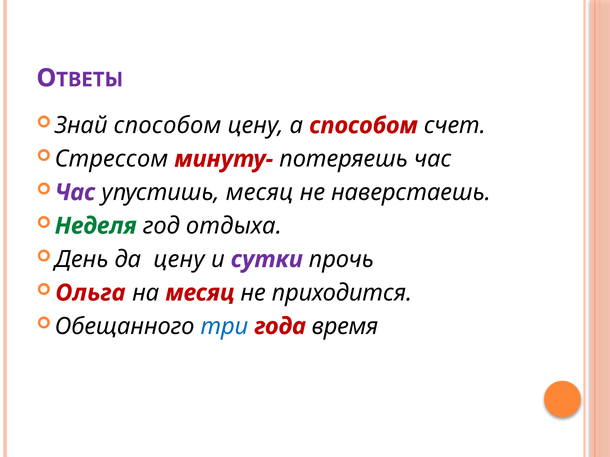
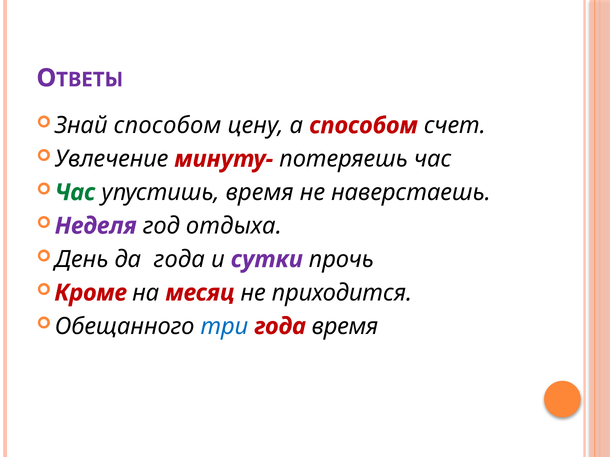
Стрессом: Стрессом -> Увлечение (112, 159)
Час colour: purple -> green (75, 193)
упустишь месяц: месяц -> время (260, 193)
Неделя colour: green -> purple (96, 226)
да цену: цену -> года (179, 260)
Ольга: Ольга -> Кроме (91, 293)
